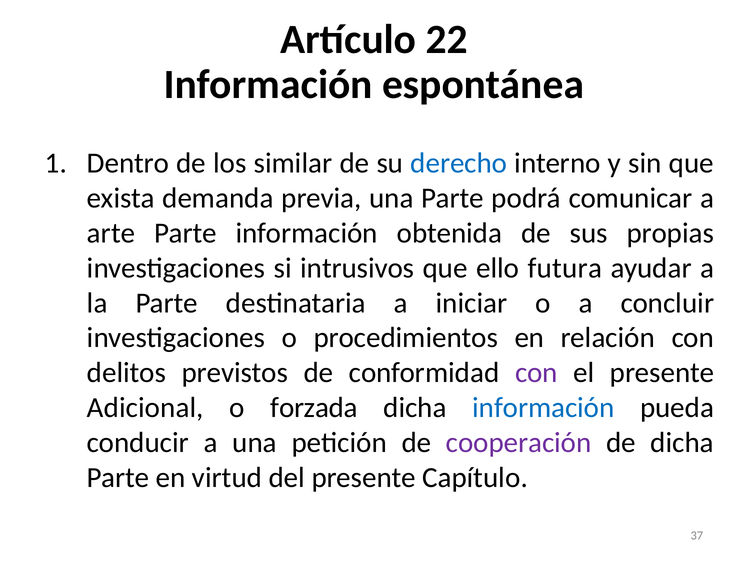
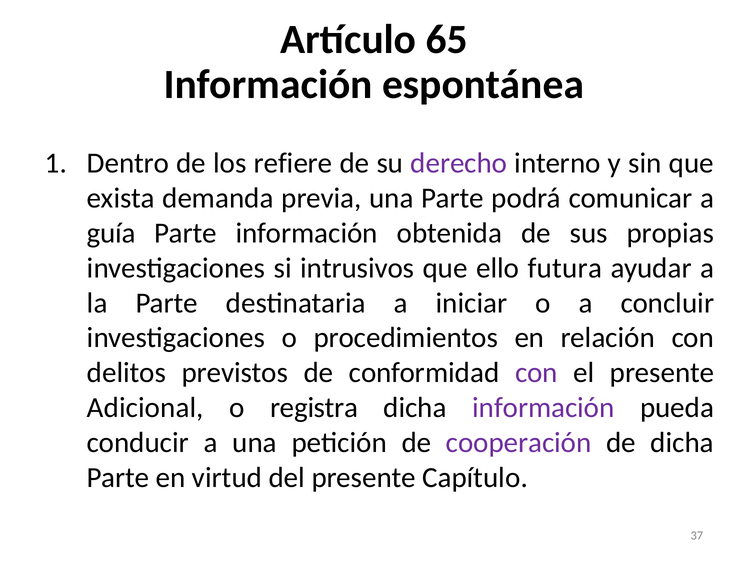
22: 22 -> 65 (447, 40)
similar: similar -> refiere (293, 163)
derecho colour: blue -> purple (459, 163)
arte: arte -> guía (111, 233)
forzada: forzada -> registra (314, 408)
información colour: blue -> purple (543, 408)
